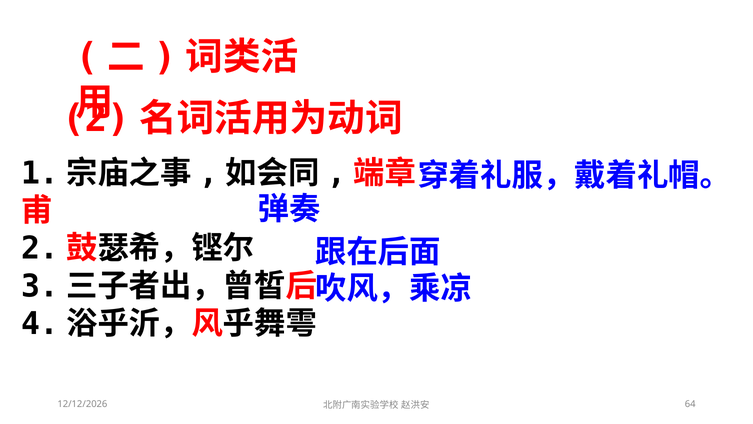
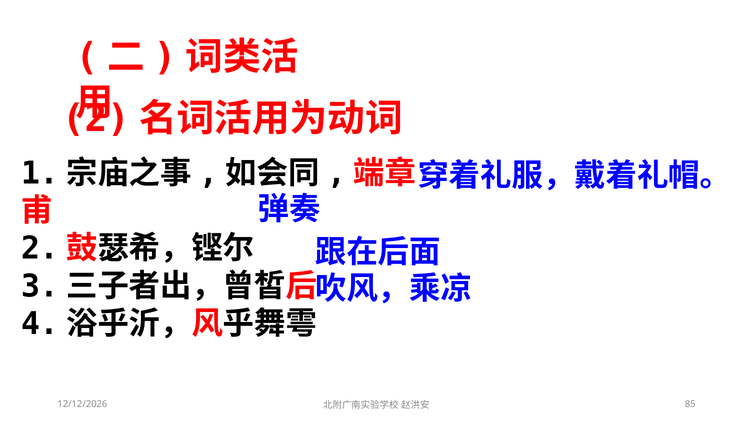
64: 64 -> 85 (690, 404)
